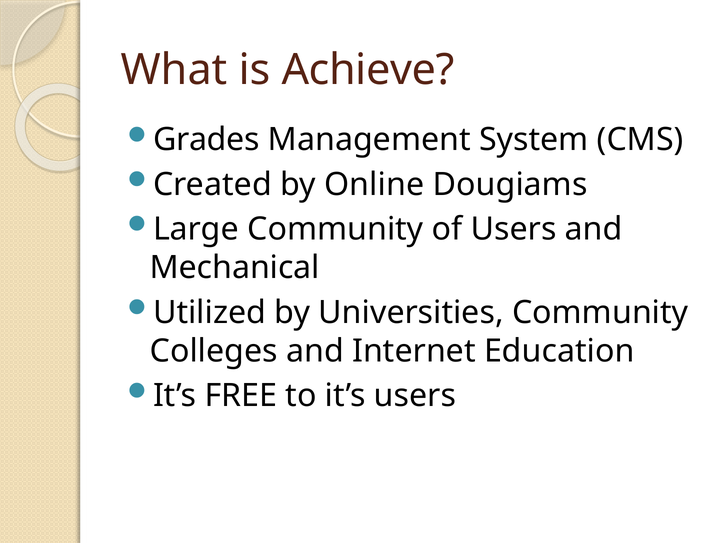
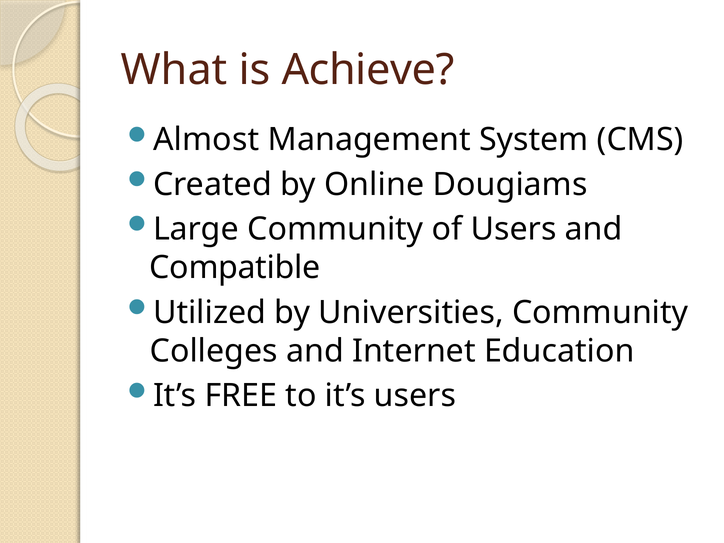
Grades: Grades -> Almost (206, 140)
Mechanical: Mechanical -> Compatible (235, 268)
